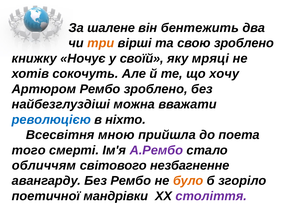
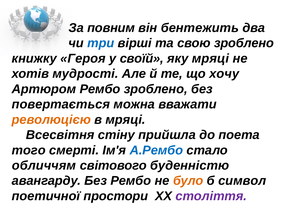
шалене: шалене -> повним (111, 28)
три colour: orange -> blue (101, 43)
Ночує: Ночує -> Героя (83, 59)
сокочуть: сокочуть -> мудрості (85, 74)
найбезглуздіші: найбезглуздіші -> повертається (61, 104)
революцією colour: blue -> orange (51, 120)
в ніхто: ніхто -> мряці (126, 120)
мною: мною -> стіну (116, 135)
А.Рембо colour: purple -> blue (156, 150)
незбагненне: незбагненне -> буденністю (190, 166)
згоріло: згоріло -> символ (242, 181)
мандрівки: мандрівки -> простори (116, 196)
